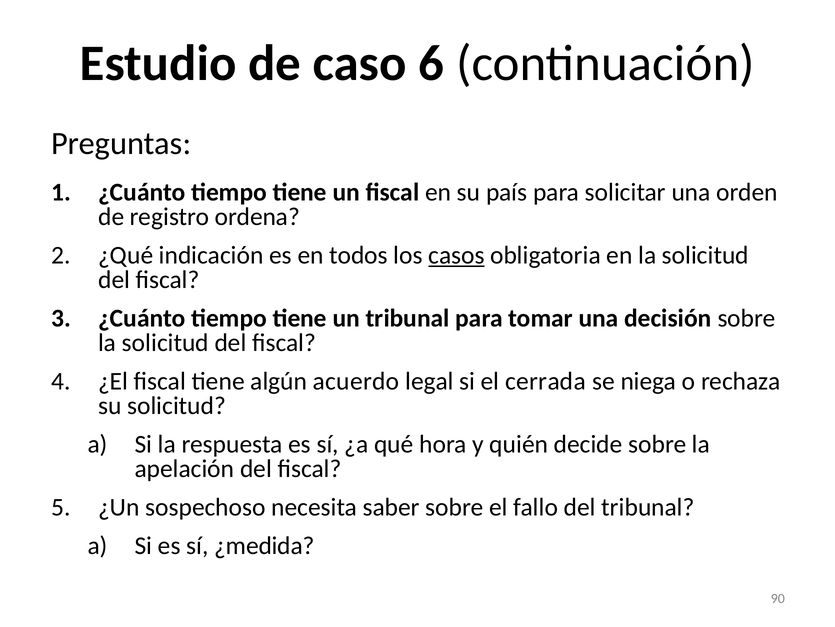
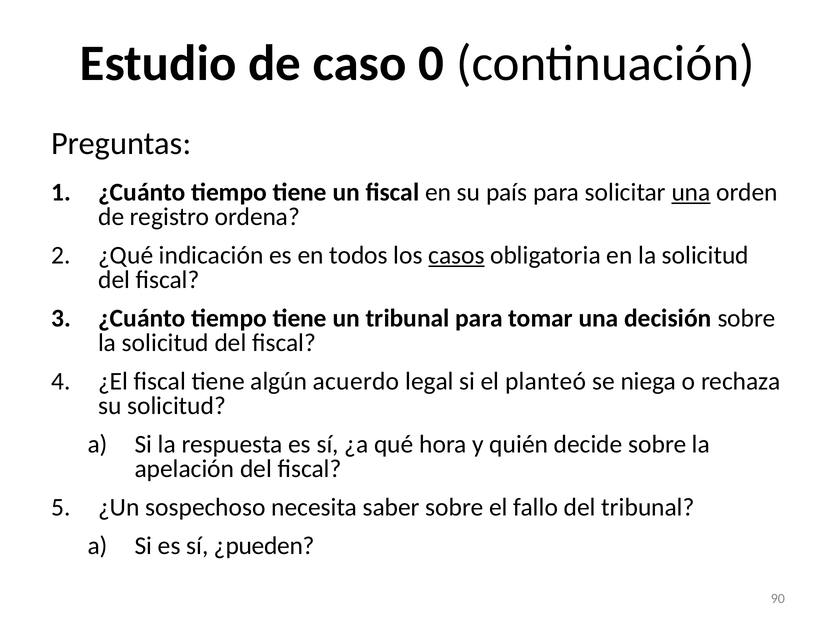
6: 6 -> 0 (431, 63)
una underline: none -> present (691, 192)
cerrada: cerrada -> planteó (546, 381)
¿medida: ¿medida -> ¿pueden (264, 545)
